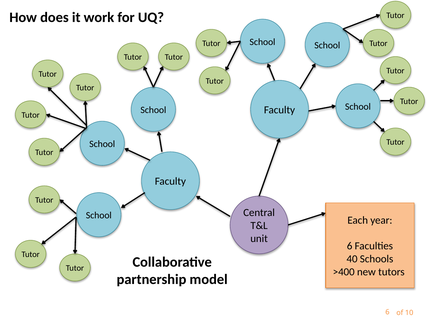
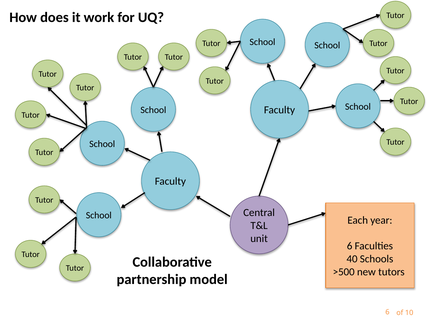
>400: >400 -> >500 (344, 273)
